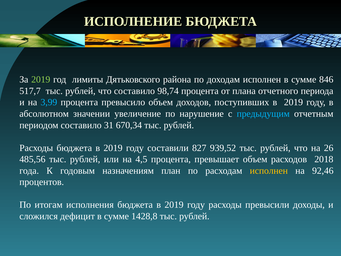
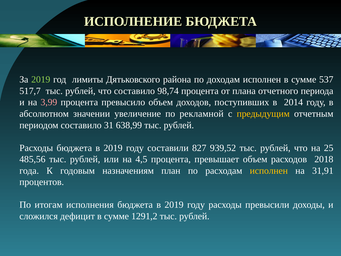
846: 846 -> 537 (326, 80)
3,99 colour: light blue -> pink (49, 102)
поступивших в 2019: 2019 -> 2014 (293, 102)
нарушение: нарушение -> рекламной (202, 114)
предыдущим colour: light blue -> yellow (263, 114)
670,34: 670,34 -> 638,99 (129, 125)
26: 26 -> 25 (329, 148)
92,46: 92,46 -> 31,91 (323, 170)
1428,8: 1428,8 -> 1291,2 (144, 216)
